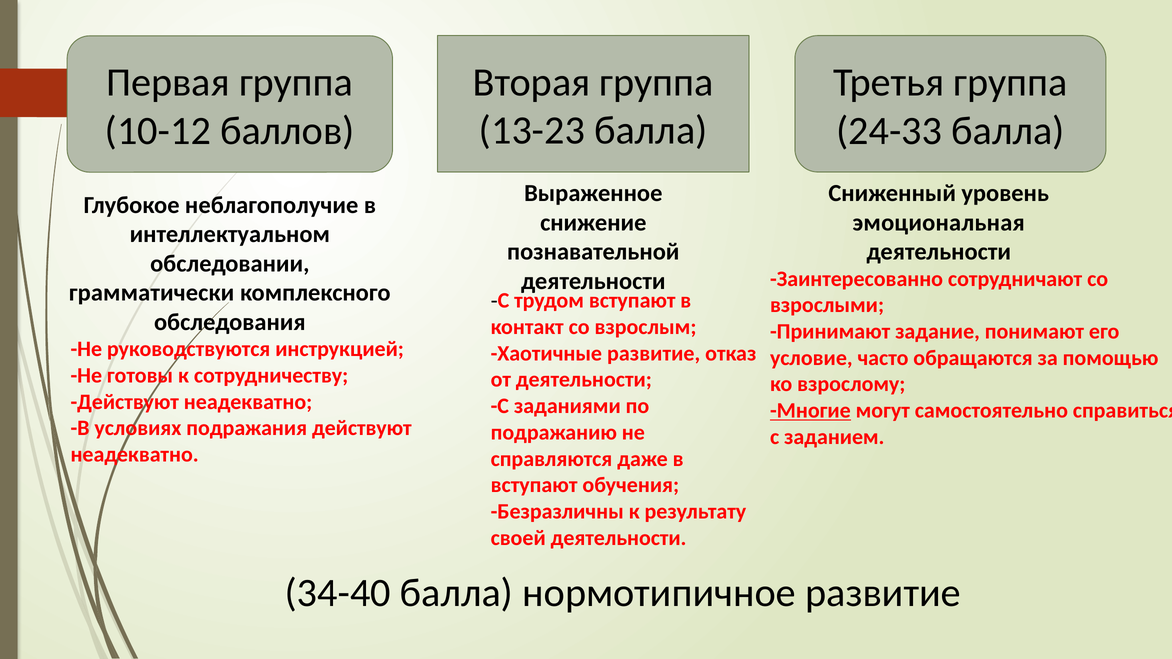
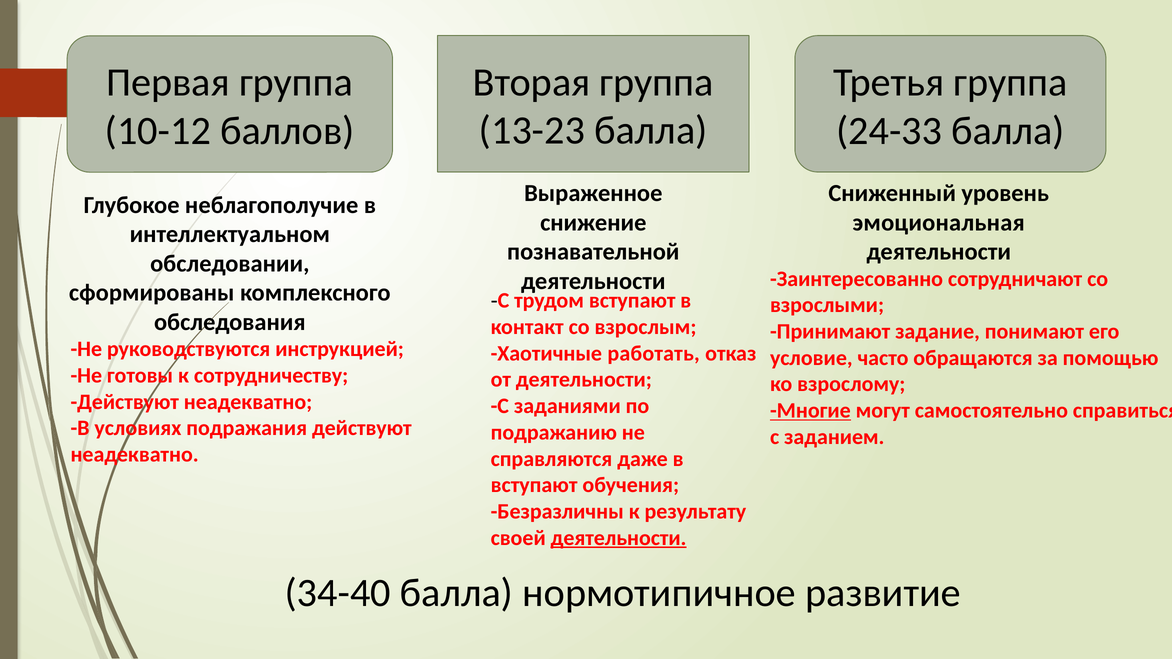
грамматически: грамматически -> сформированы (152, 293)
Хаотичные развитие: развитие -> работать (654, 353)
деятельности underline: none -> present (619, 538)
